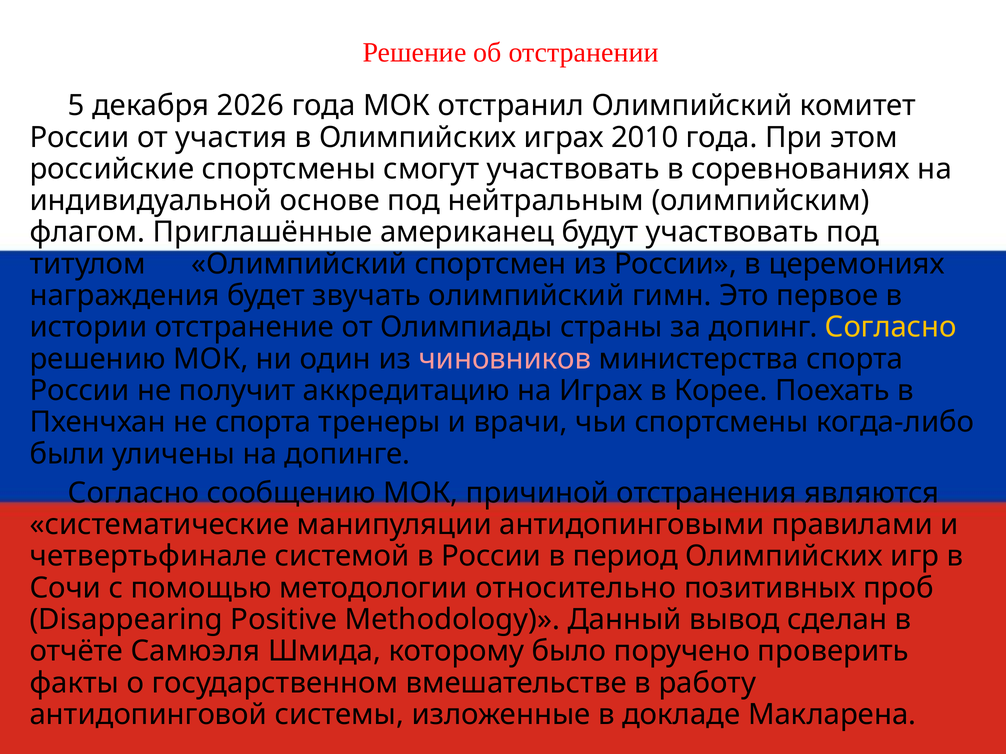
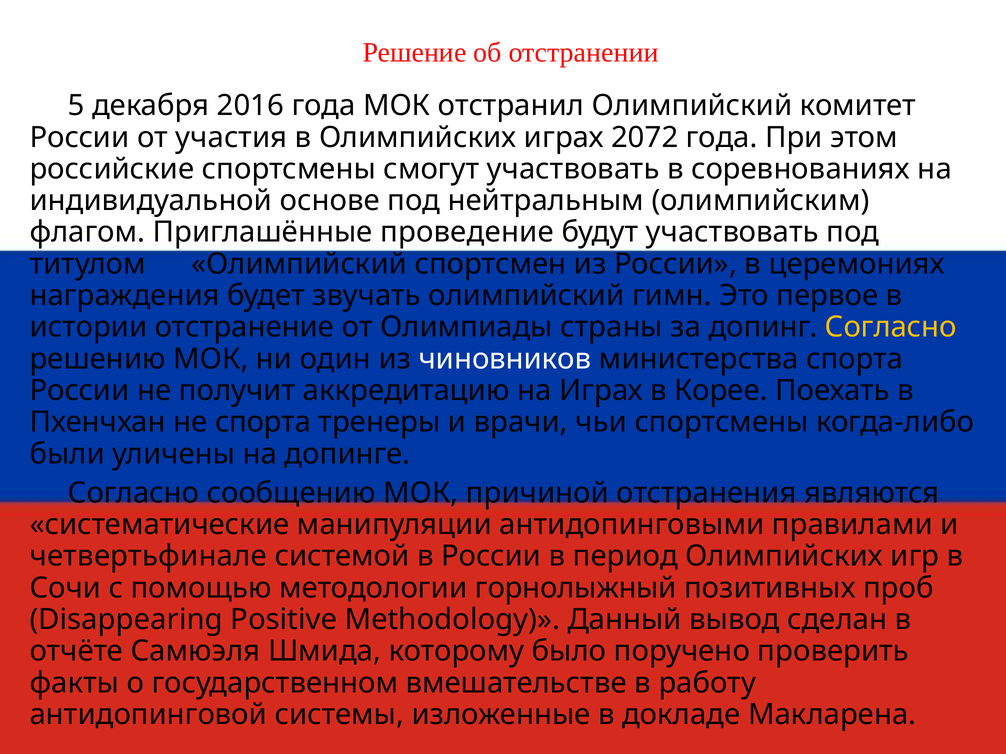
2026: 2026 -> 2016 (250, 106)
2010: 2010 -> 2072 (645, 137)
американец: американец -> проведение (467, 232)
чиновников colour: pink -> white (505, 359)
относительно: относительно -> горнолыжный (576, 588)
